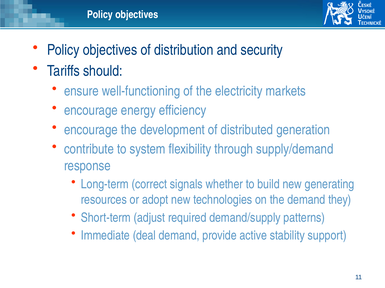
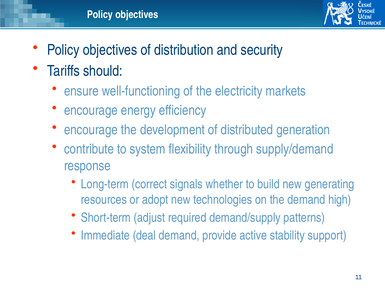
they: they -> high (340, 200)
